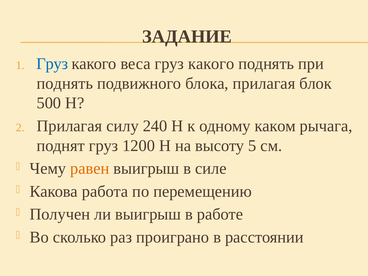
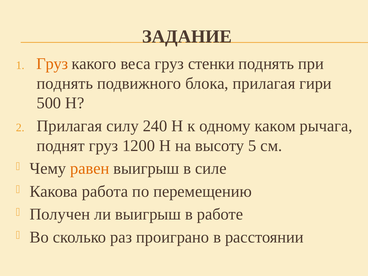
Груз colour: blue -> orange (52, 64)
веса груз какого: какого -> стенки (211, 64)
блок: блок -> гири (316, 83)
